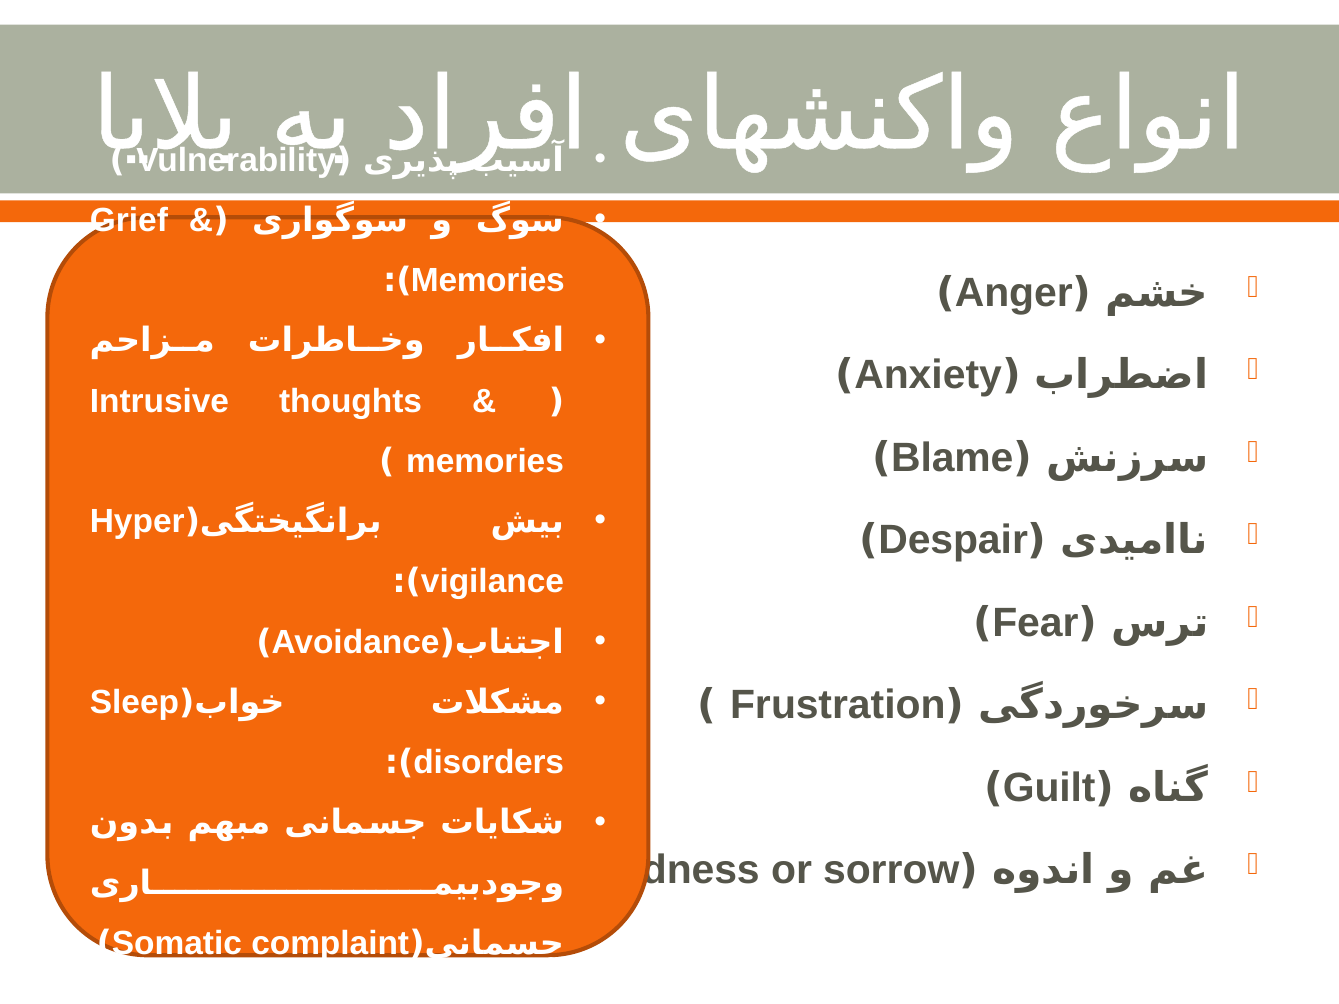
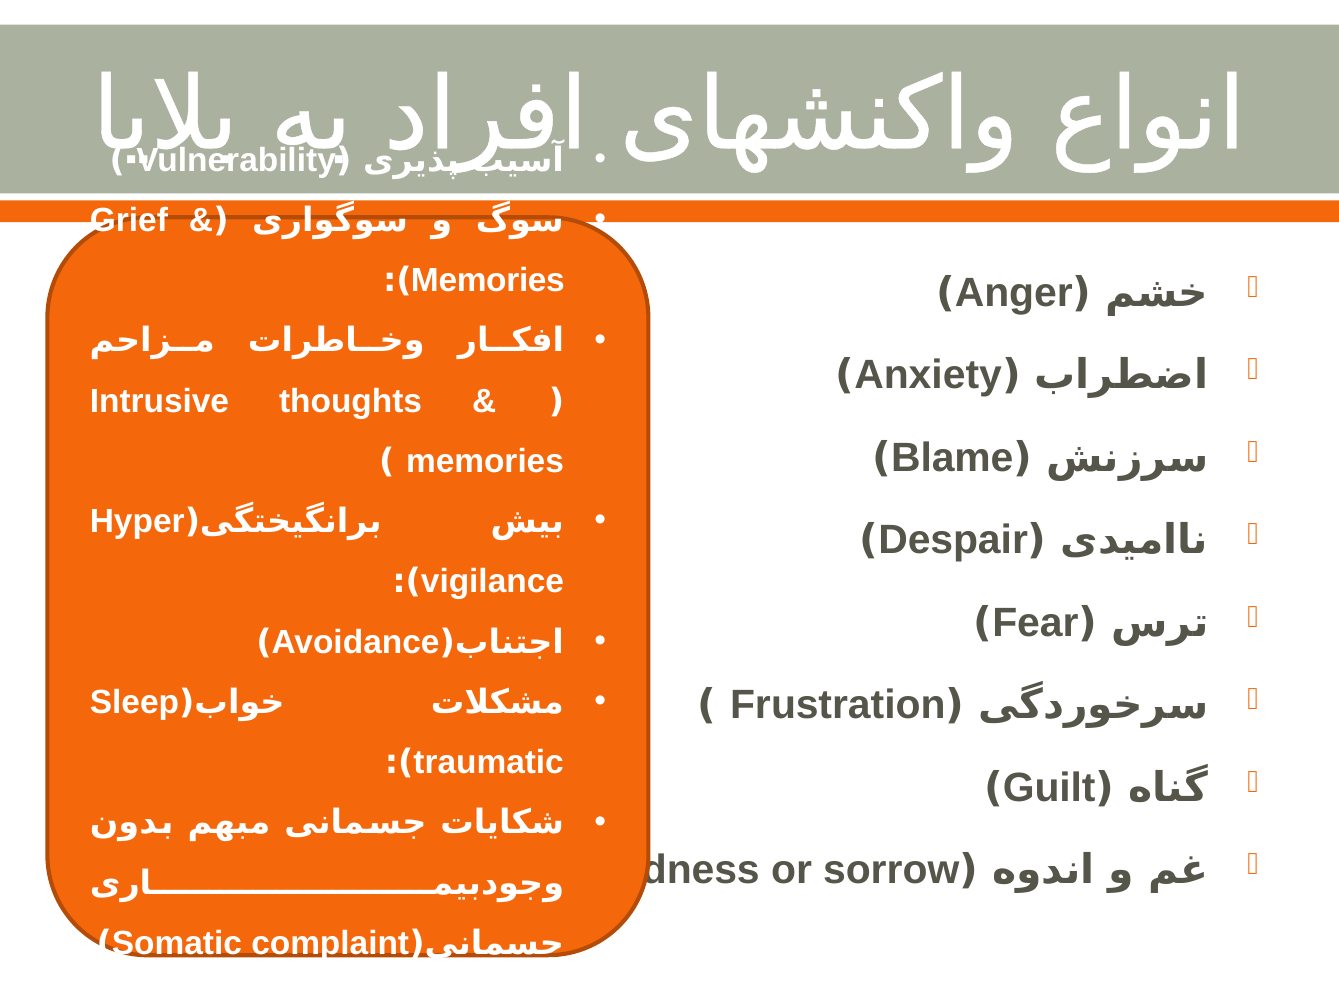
disorders: disorders -> traumatic (489, 763)
